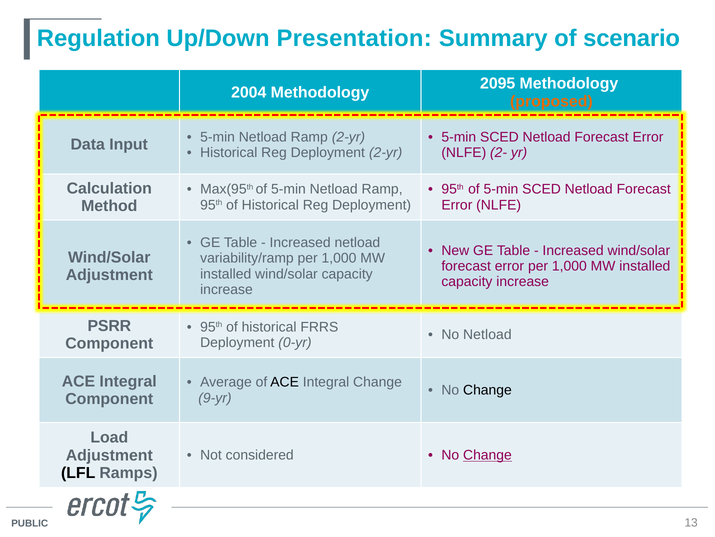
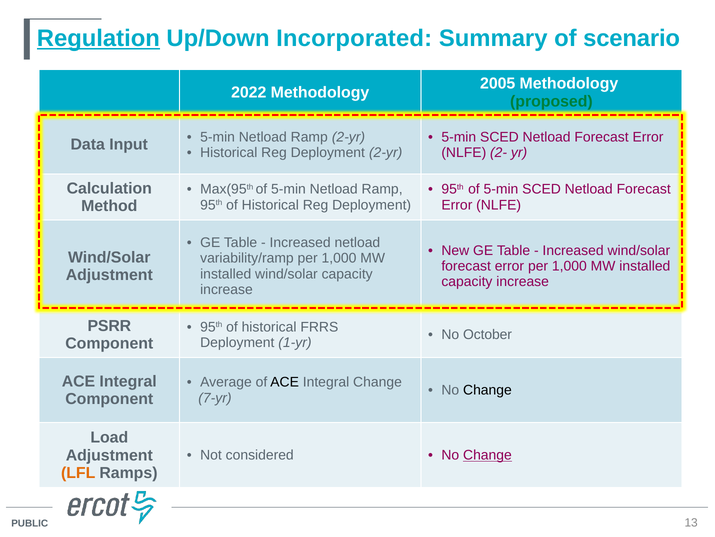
Regulation underline: none -> present (98, 39)
Presentation: Presentation -> Incorporated (354, 39)
2095: 2095 -> 2005 (498, 84)
2004: 2004 -> 2022 (249, 92)
proposed colour: orange -> green (551, 101)
No Netload: Netload -> October (488, 334)
0-yr: 0-yr -> 1-yr (295, 342)
9-yr: 9-yr -> 7-yr (215, 397)
LFL colour: black -> orange (78, 472)
